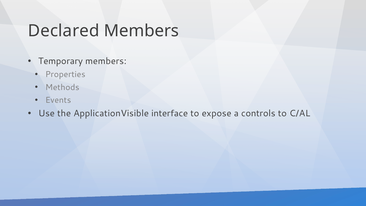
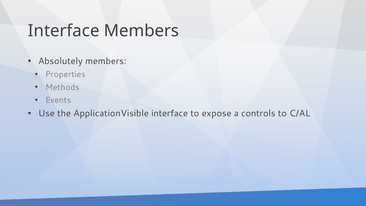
Declared: Declared -> Interface (64, 31)
Temporary: Temporary -> Absolutely (60, 61)
